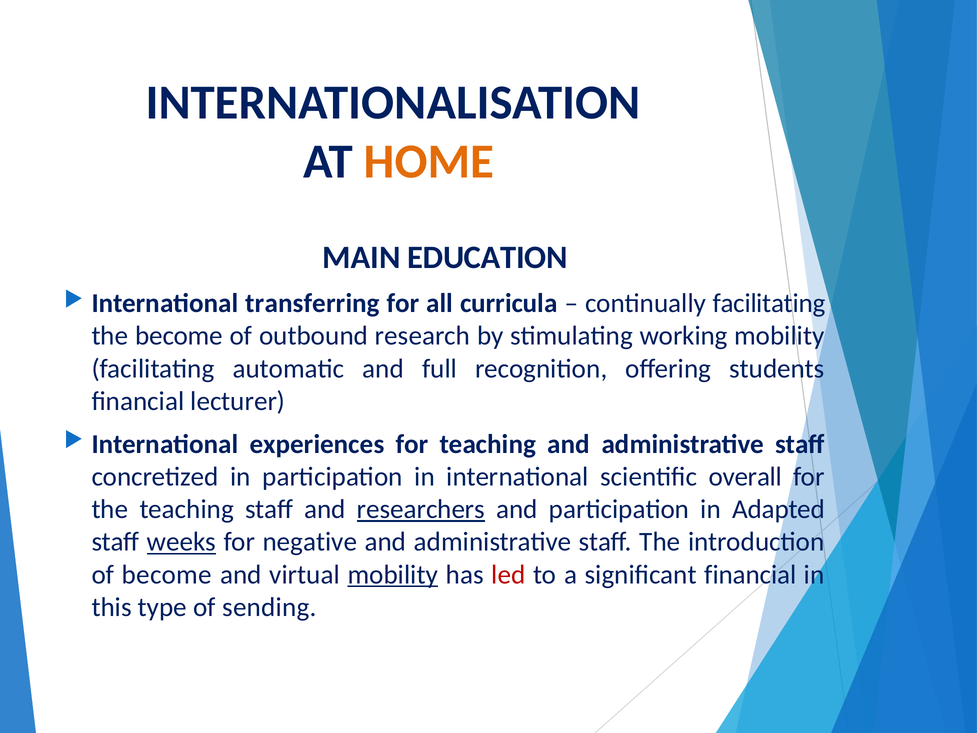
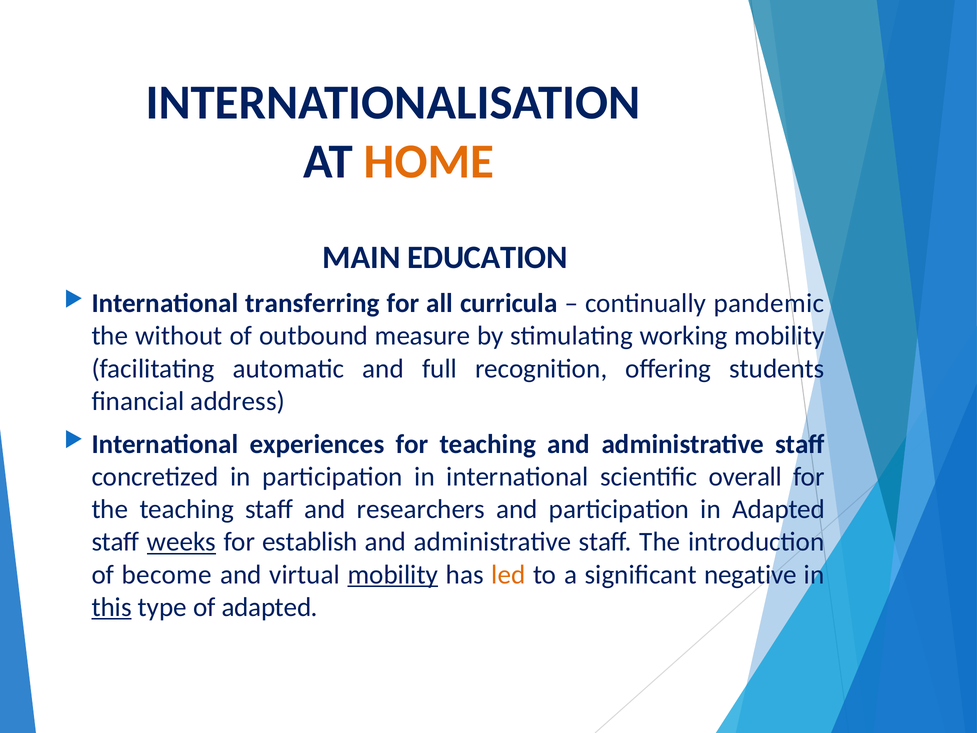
continually facilitating: facilitating -> pandemic (769, 303)
the become: become -> without (179, 336)
research: research -> measure (423, 336)
lecturer: lecturer -> address (238, 401)
researchers underline: present -> none (421, 509)
negative: negative -> establish (310, 542)
led colour: red -> orange (508, 574)
significant financial: financial -> negative (750, 574)
this underline: none -> present (112, 607)
of sending: sending -> adapted (270, 607)
